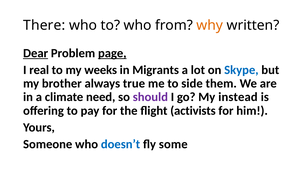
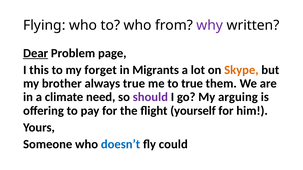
There: There -> Flying (44, 25)
why colour: orange -> purple (210, 25)
page underline: present -> none (112, 53)
real: real -> this (39, 70)
weeks: weeks -> forget (101, 70)
Skype colour: blue -> orange (241, 70)
to side: side -> true (192, 84)
instead: instead -> arguing (238, 97)
activists: activists -> yourself (193, 111)
some: some -> could (173, 145)
